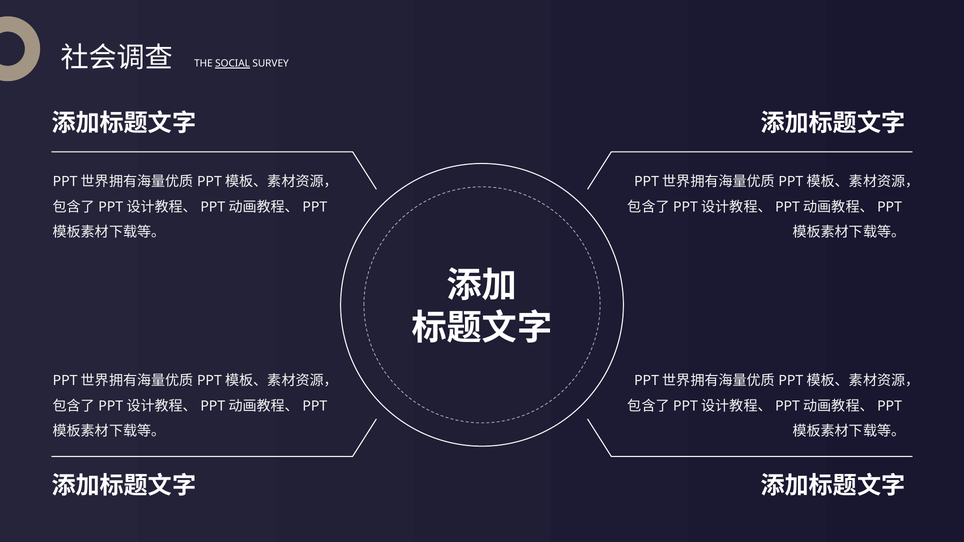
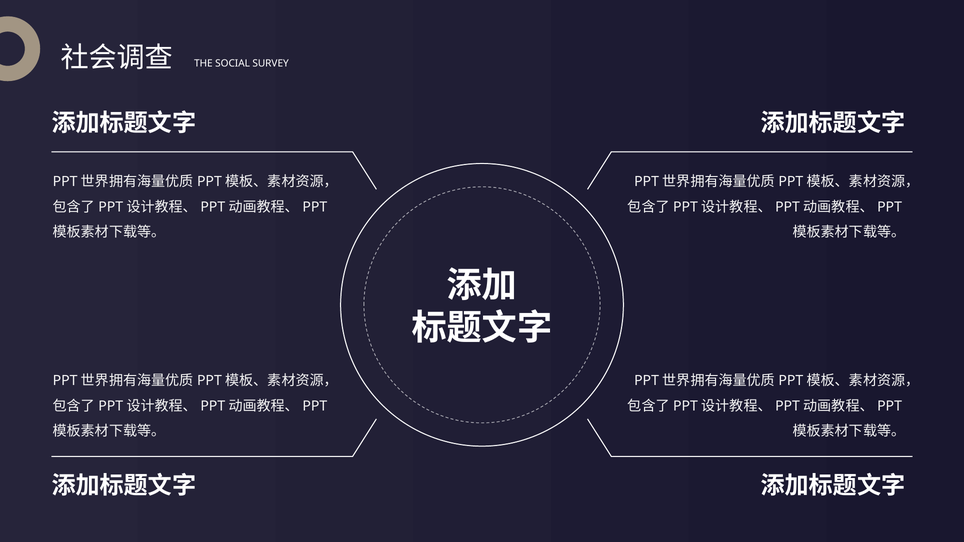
SOCIAL underline: present -> none (233, 64)
